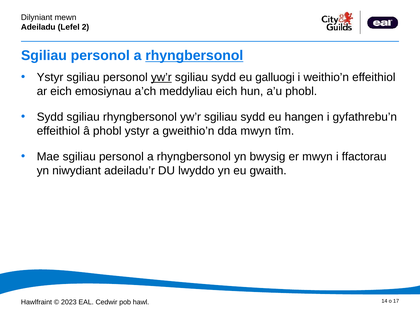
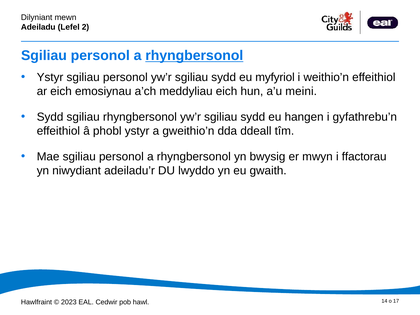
yw’r underline: present -> none (161, 77)
galluogi: galluogi -> myfyriol (275, 77)
a’u phobl: phobl -> meini (301, 91)
dda mwyn: mwyn -> ddeall (256, 131)
